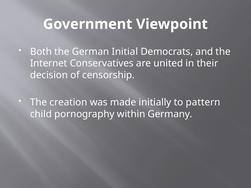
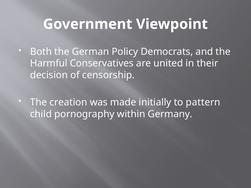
Initial: Initial -> Policy (125, 52)
Internet: Internet -> Harmful (49, 63)
